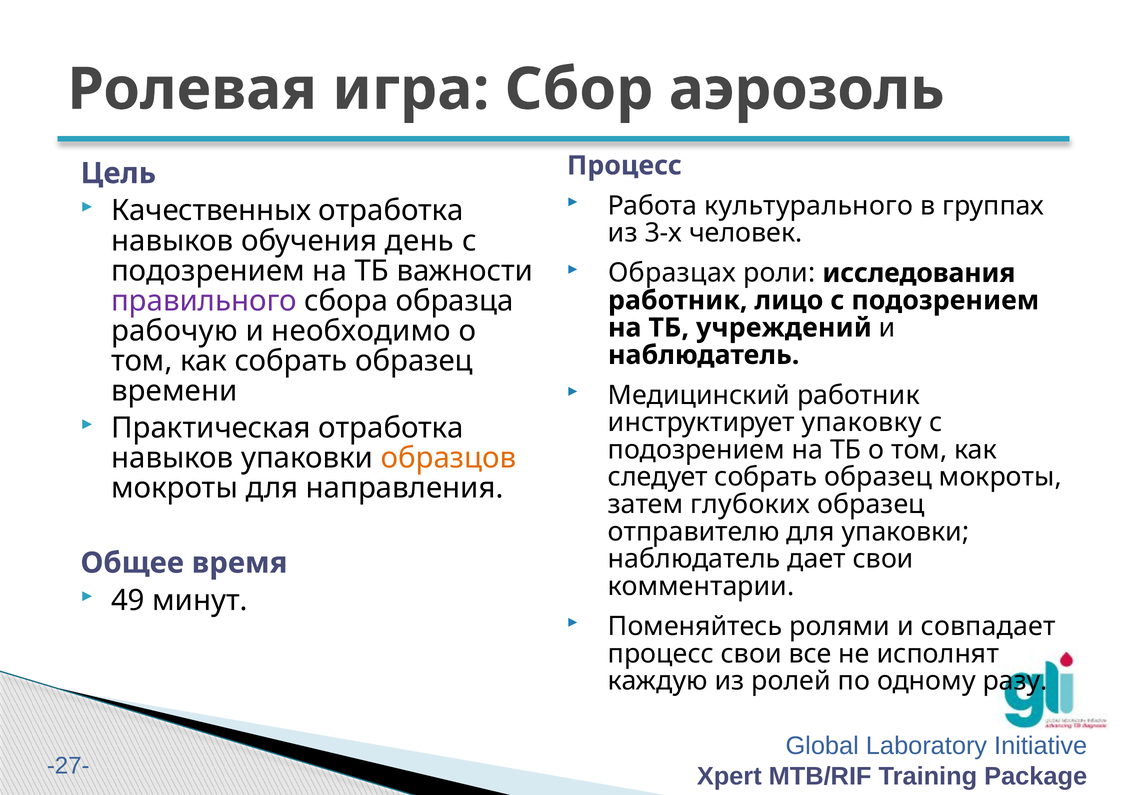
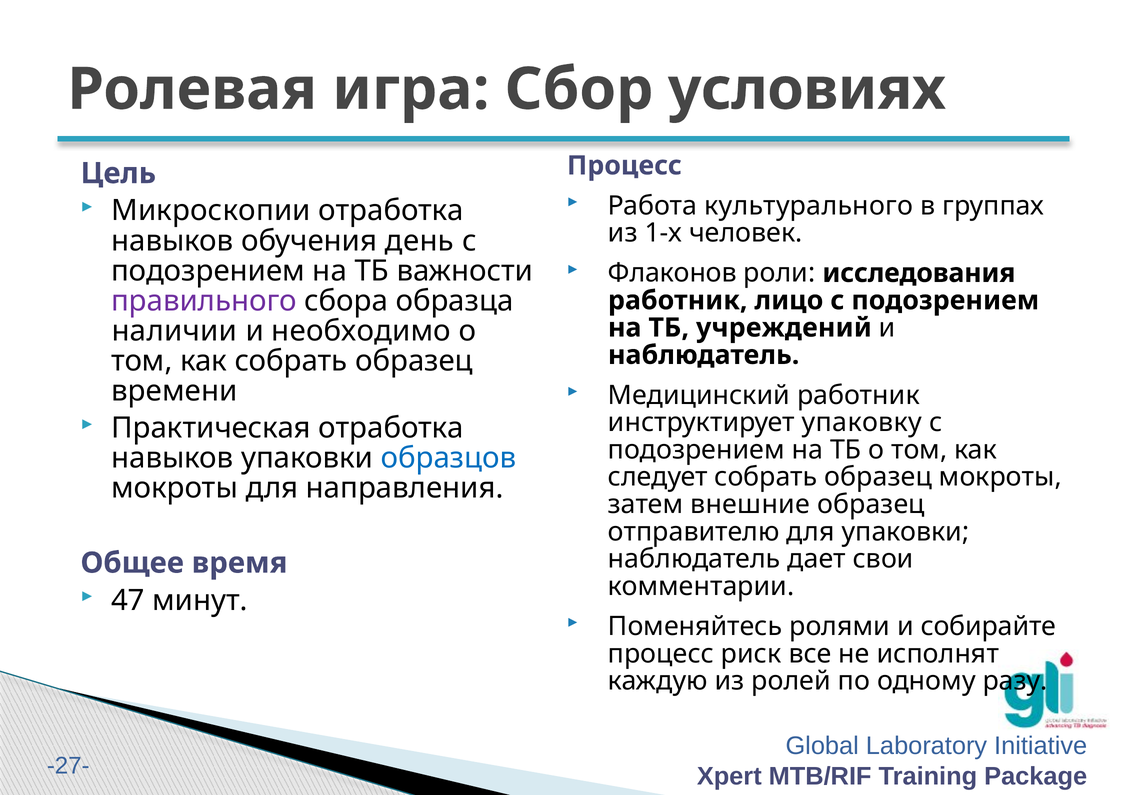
аэрозоль: аэрозоль -> условиях (807, 89)
Качественных: Качественных -> Микроскопии (211, 211)
3-х: 3-х -> 1-х (663, 233)
Образцах: Образцах -> Флаконов (672, 273)
рабочую: рабочую -> наличии (174, 331)
образцов colour: orange -> blue (449, 458)
глубоких: глубоких -> внешние (750, 505)
49: 49 -> 47 (128, 601)
совпадает: совпадает -> собирайте (988, 627)
процесс свои: свои -> риск (751, 654)
